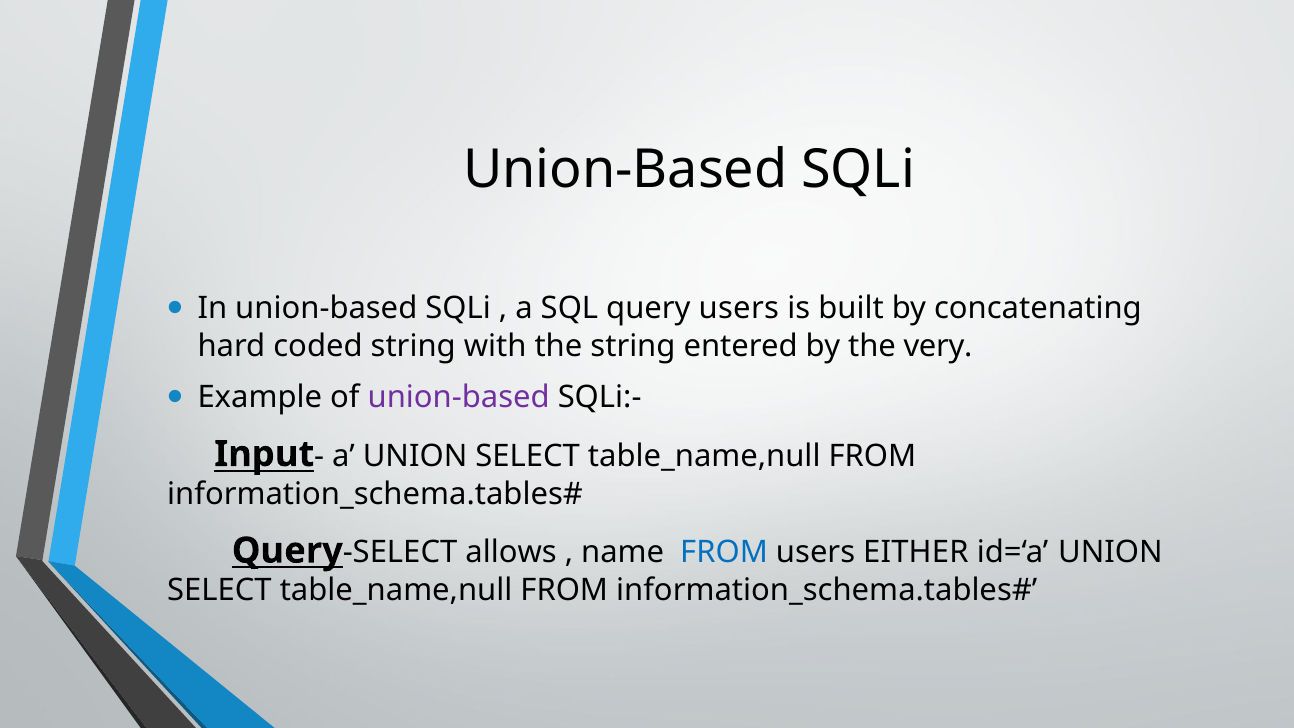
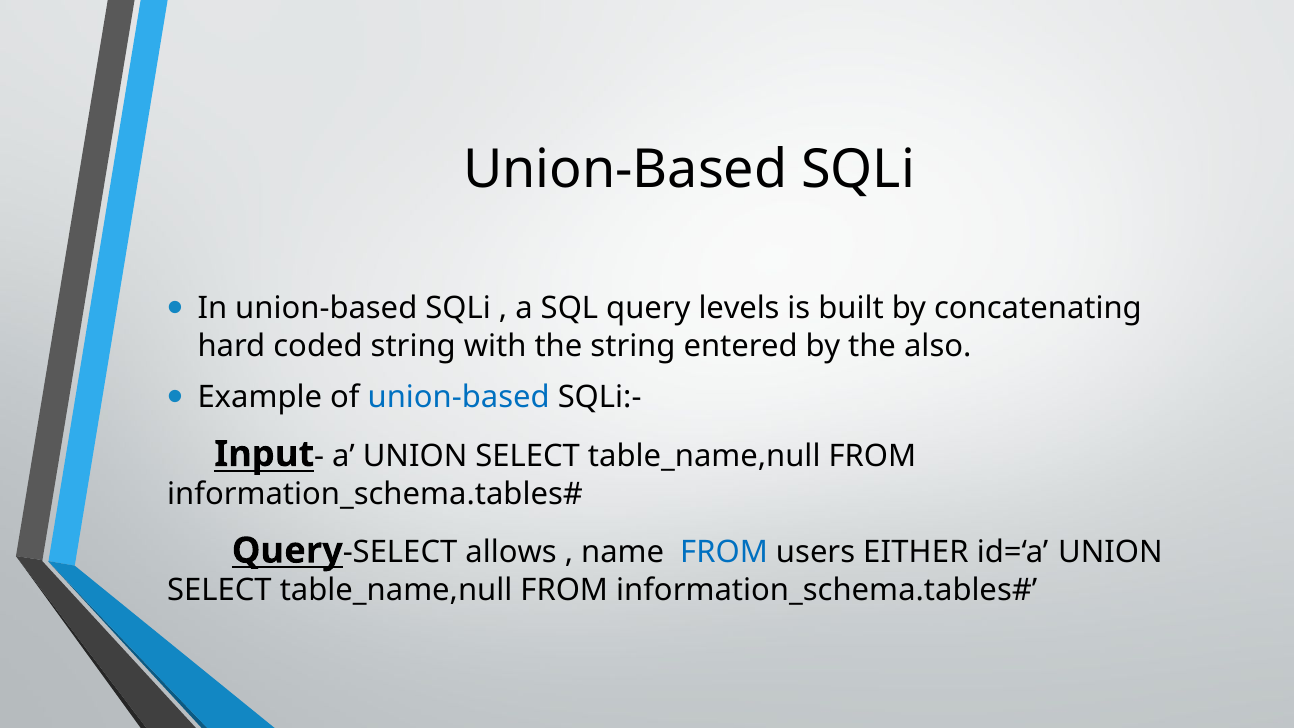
query users: users -> levels (739, 309)
very: very -> also (938, 346)
union-based colour: purple -> blue (459, 398)
